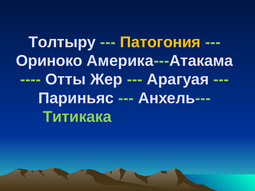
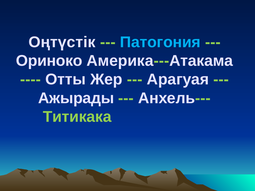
Толтыру: Толтыру -> Оңтүстік (62, 42)
Патогония colour: yellow -> light blue (160, 42)
Париньяс: Париньяс -> Ажырады (76, 98)
